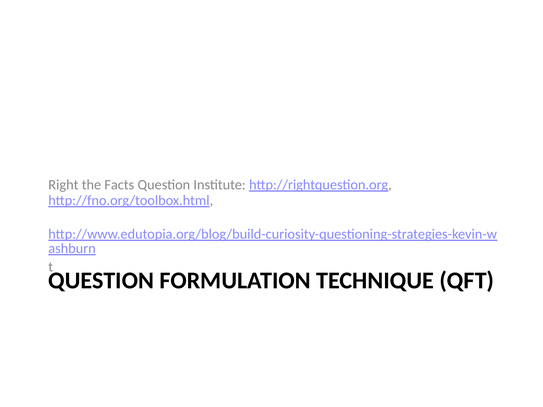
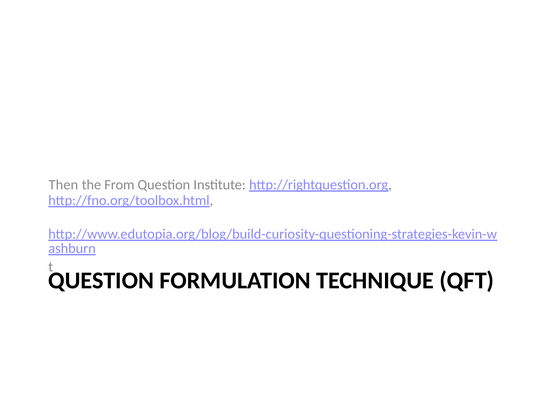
Right: Right -> Then (63, 185)
Facts: Facts -> From (119, 185)
